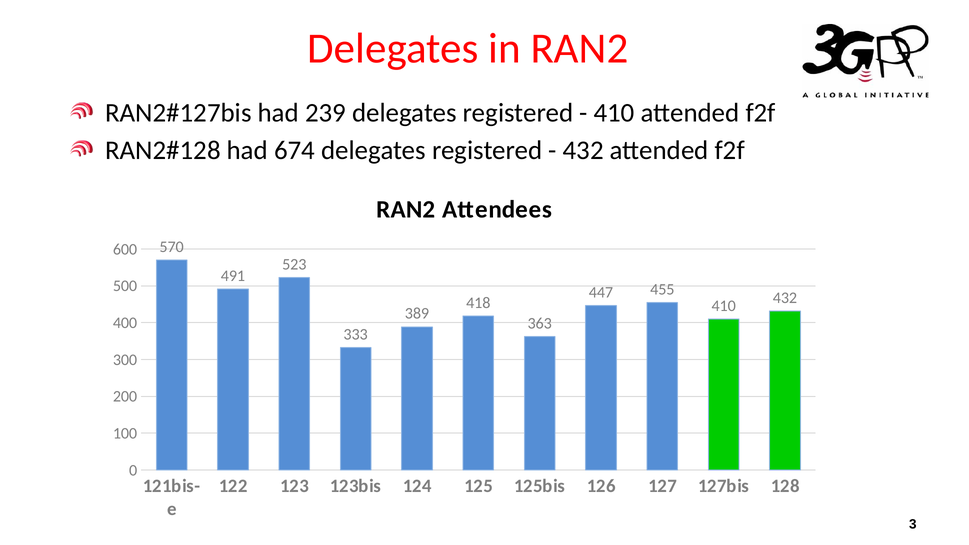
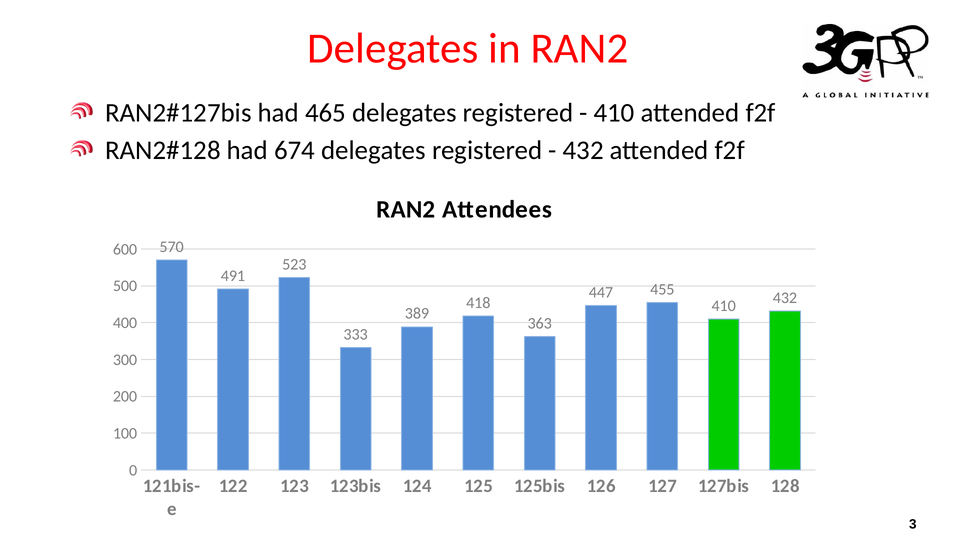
239: 239 -> 465 (325, 113)
